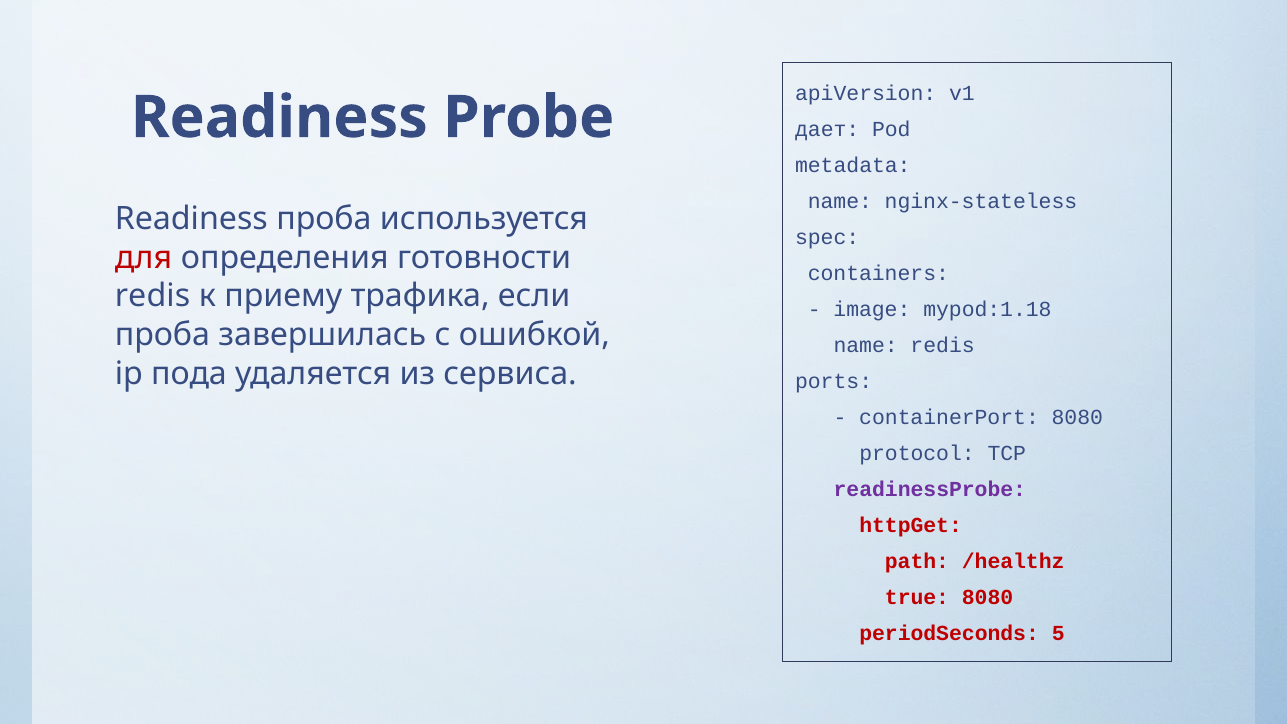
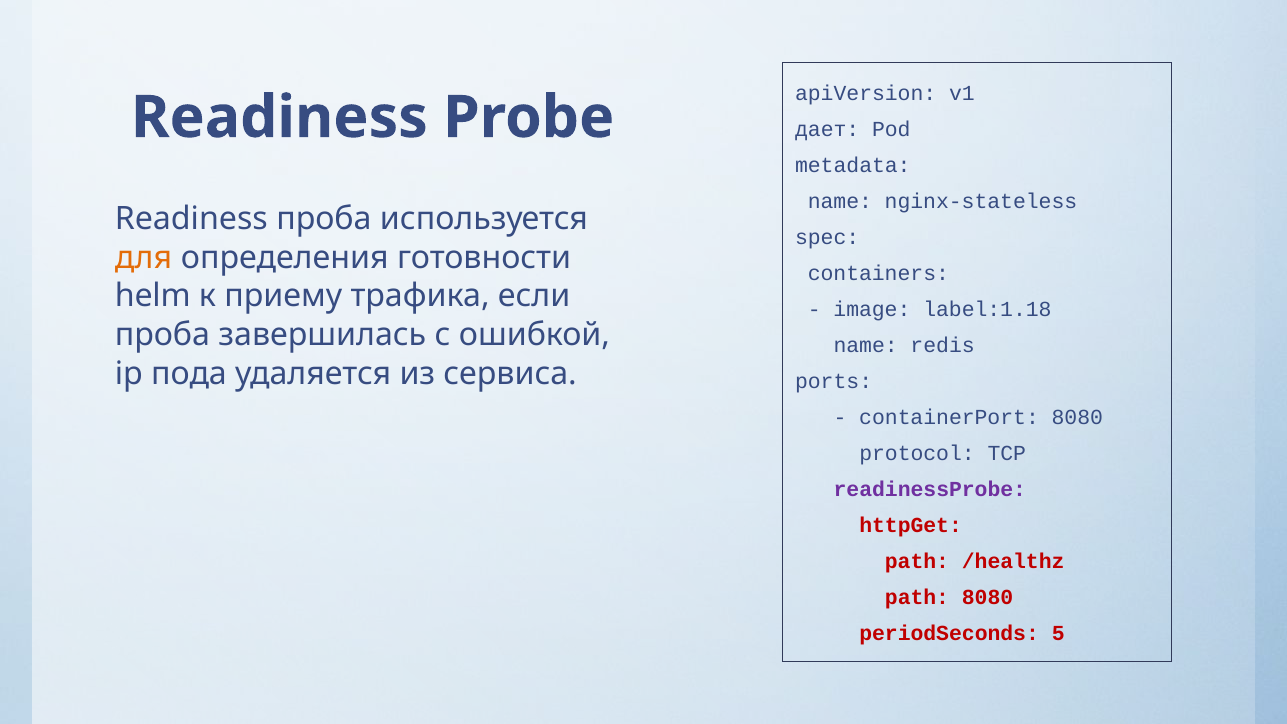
для colour: red -> orange (144, 258)
redis: redis -> helm (153, 296)
mypod:1.18: mypod:1.18 -> label:1.18 (987, 310)
true: true -> path (917, 597)
